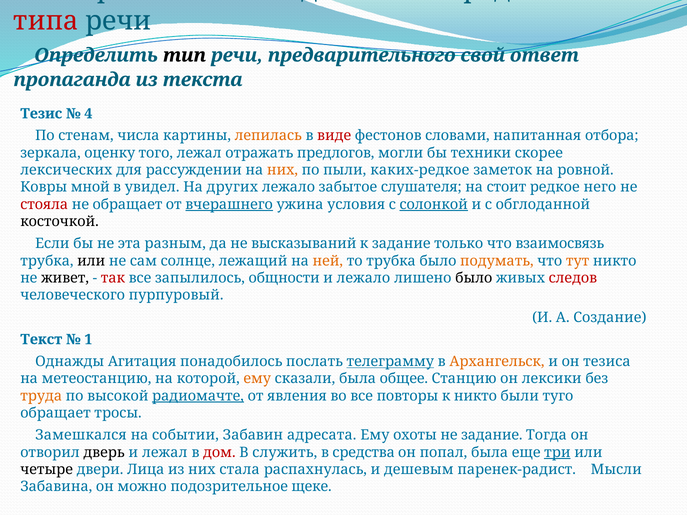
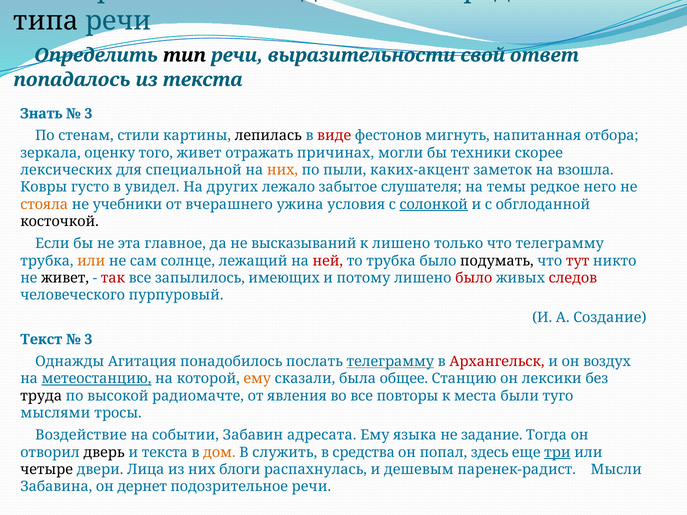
типа colour: red -> black (46, 21)
предварительного: предварительного -> выразительности (362, 55)
пропаганда: пропаганда -> попадалось (72, 80)
Тезис: Тезис -> Знать (41, 114)
4: 4 -> 3 (88, 114)
числа: числа -> стили (138, 136)
лепилась colour: orange -> black (268, 136)
словами: словами -> мигнуть (457, 136)
того лежал: лежал -> живет (199, 153)
предлогов: предлогов -> причинах (336, 153)
рассуждении: рассуждении -> специальной (194, 170)
каких-редкое: каких-редкое -> каких-акцент (420, 170)
ровной: ровной -> взошла (585, 170)
мной: мной -> густо (90, 187)
стоит: стоит -> темы (506, 187)
стояла colour: red -> orange (44, 205)
не обращает: обращает -> учебники (127, 205)
вчерашнего underline: present -> none (229, 205)
разным: разным -> главное (175, 244)
к задание: задание -> лишено (401, 244)
что взаимосвязь: взаимосвязь -> телеграмму (560, 244)
или colour: black -> orange (91, 261)
ней colour: orange -> red (328, 261)
подумать colour: orange -> black (497, 261)
тут colour: orange -> red (578, 261)
общности: общности -> имеющих (284, 278)
и лежало: лежало -> потому (363, 278)
было colour: black -> red (474, 278)
1: 1 -> 3 (88, 340)
Архангельск colour: orange -> red (497, 362)
тезиса: тезиса -> воздух (607, 362)
метеостанцию underline: none -> present (97, 379)
труда colour: orange -> black (41, 396)
радиомачте underline: present -> none (198, 396)
к никто: никто -> места (475, 396)
обращает: обращает -> мыслями (55, 413)
Замешкался: Замешкался -> Воздействие (81, 435)
охоты: охоты -> языка (415, 435)
и лежал: лежал -> текста (165, 453)
дом colour: red -> orange (219, 453)
попал была: была -> здесь (490, 453)
стала: стала -> блоги (240, 470)
можно: можно -> дернет (142, 487)
подозрительное щеке: щеке -> речи (311, 487)
